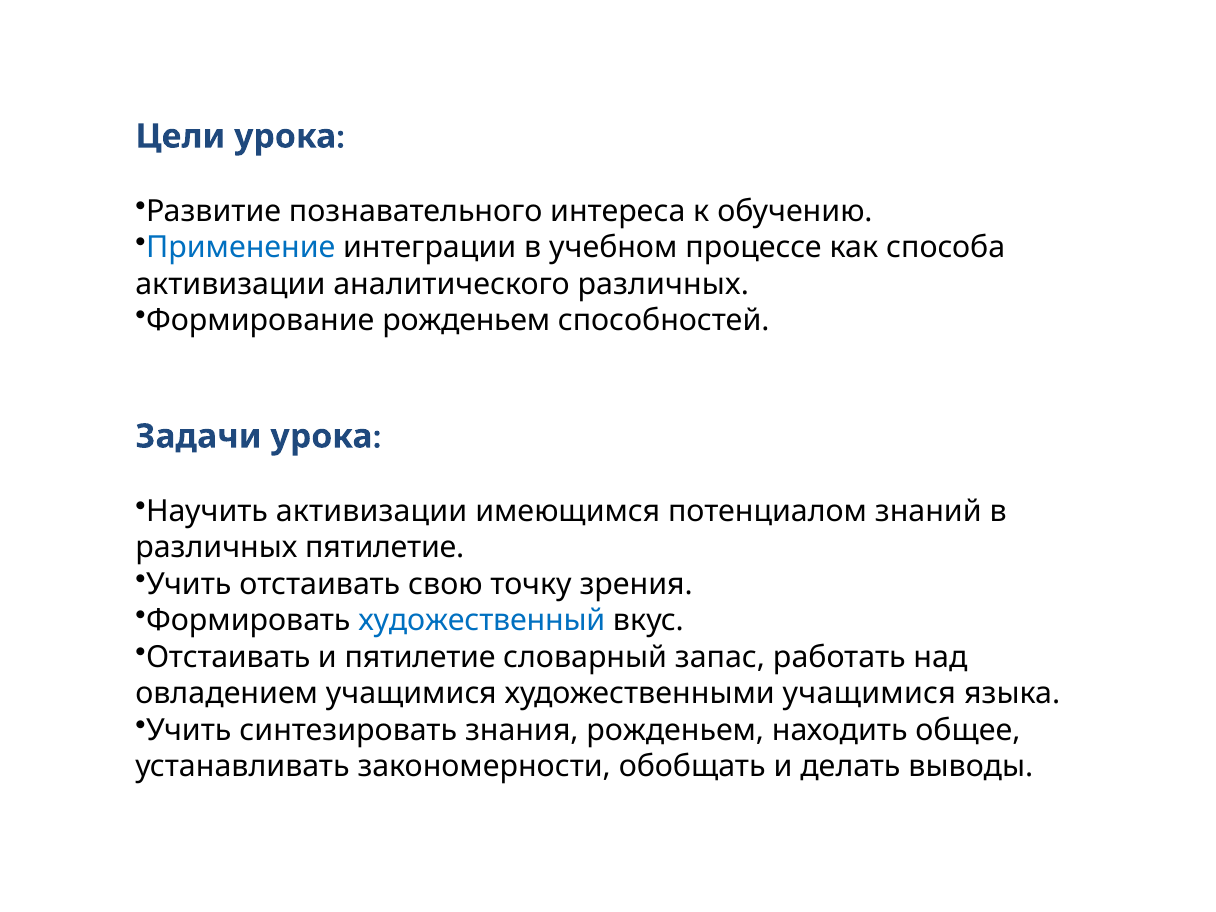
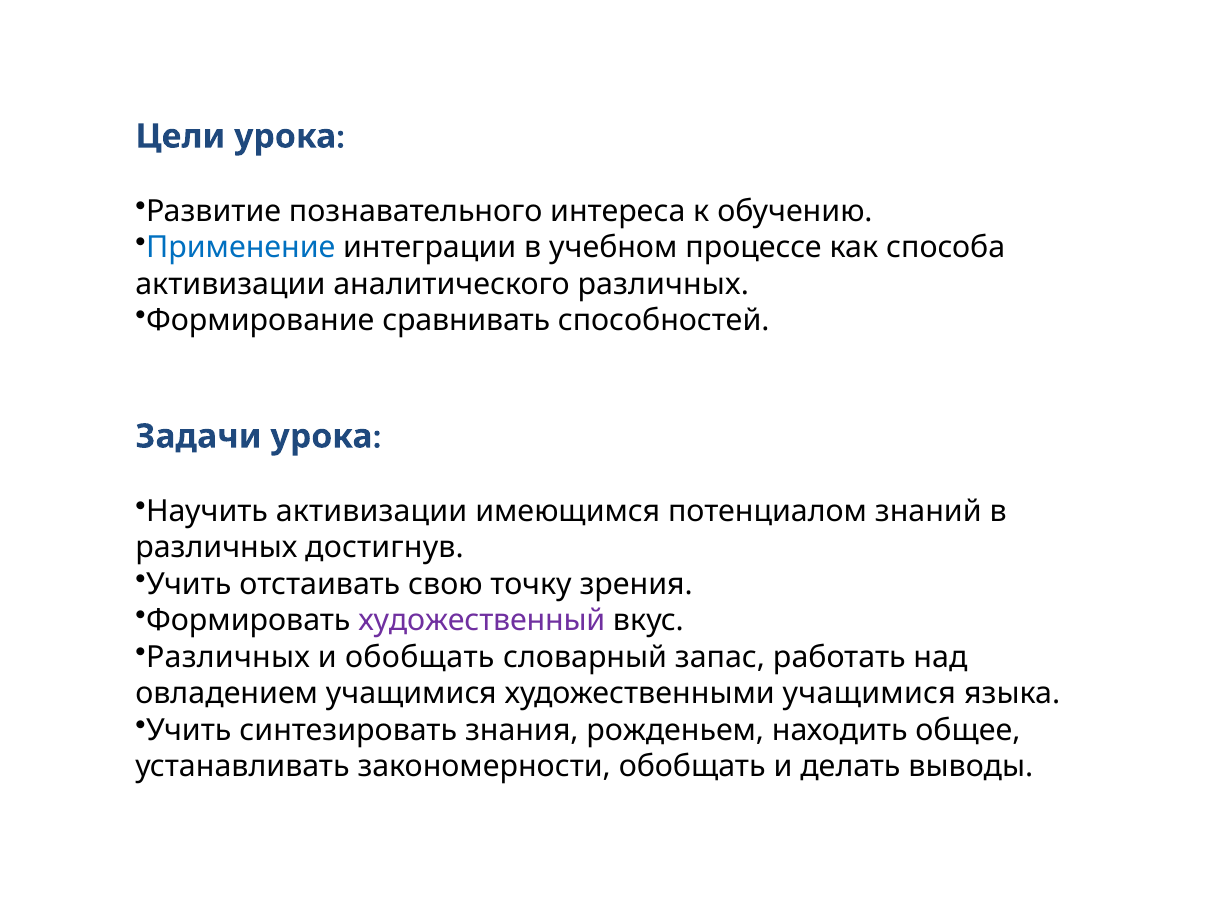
Формирование рожденьем: рожденьем -> сравнивать (466, 321)
различных пятилетие: пятилетие -> достигнув (385, 548)
художественный colour: blue -> purple (482, 621)
Отстаивать: Отстаивать -> Различных (228, 657)
и пятилетие: пятилетие -> обобщать (420, 657)
